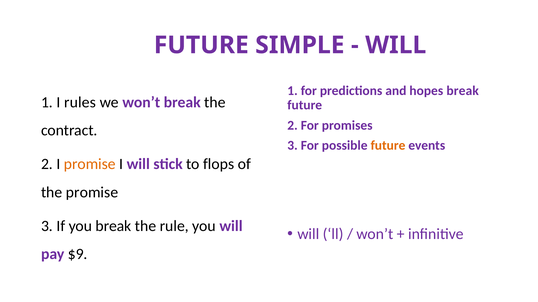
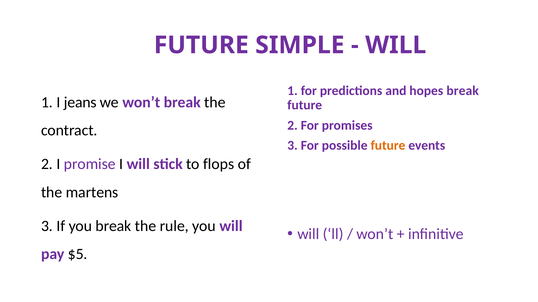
rules: rules -> jeans (80, 102)
promise colour: orange -> purple (90, 164)
the promise: promise -> martens (92, 193)
$9: $9 -> $5 (78, 255)
